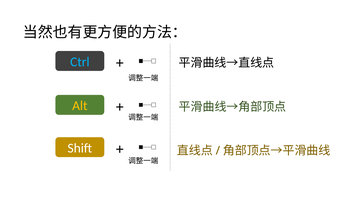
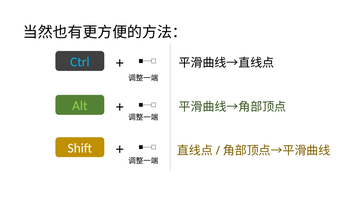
Alt colour: yellow -> light green (80, 105)
